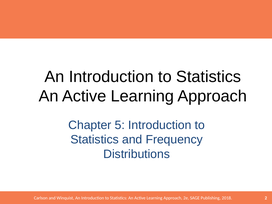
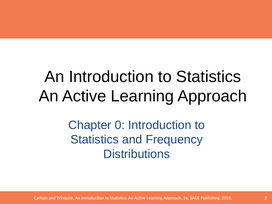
5: 5 -> 0 (120, 125)
